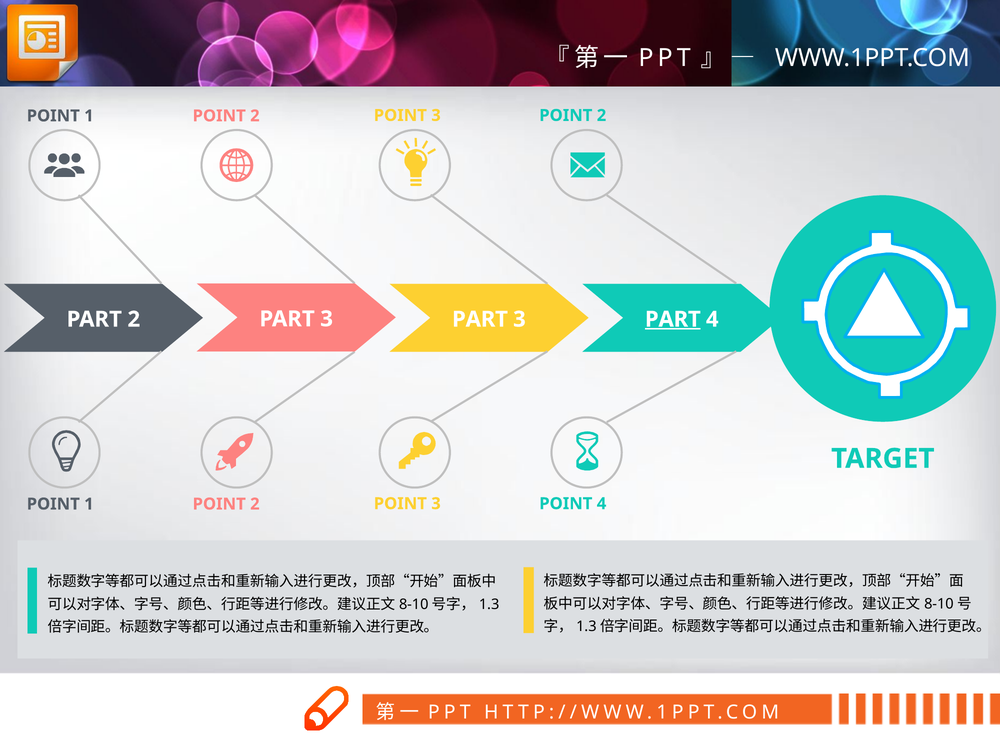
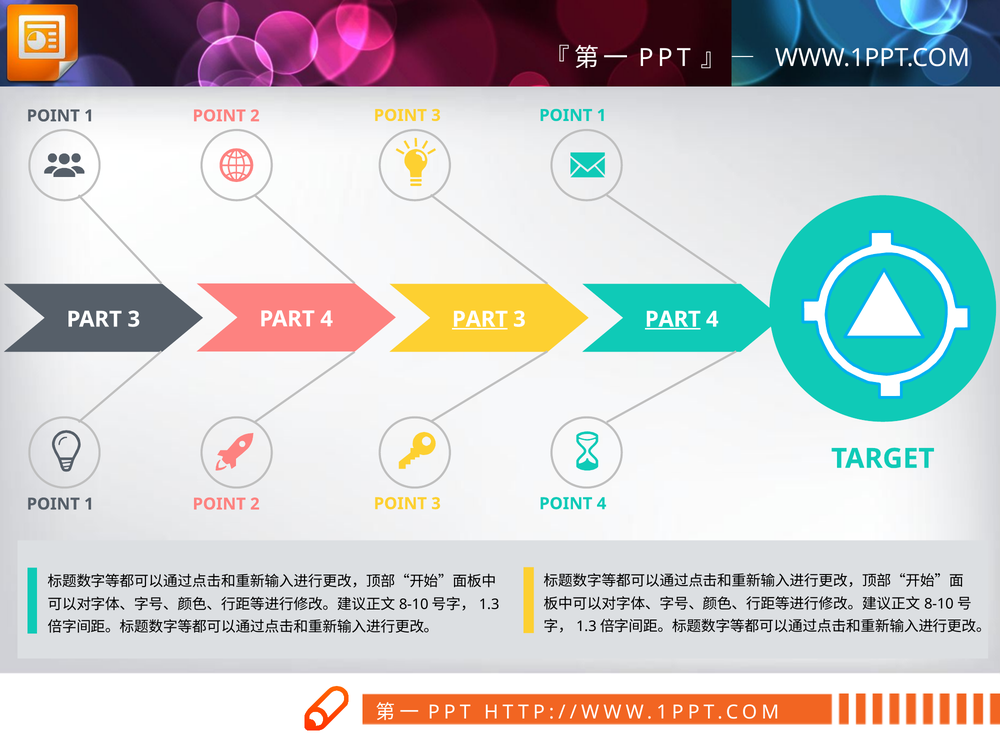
2: 2 -> 1 (602, 115)
3: 3 -> 4 (327, 319)
2: 2 -> 3 (134, 319)
PART underline: none -> present (480, 319)
